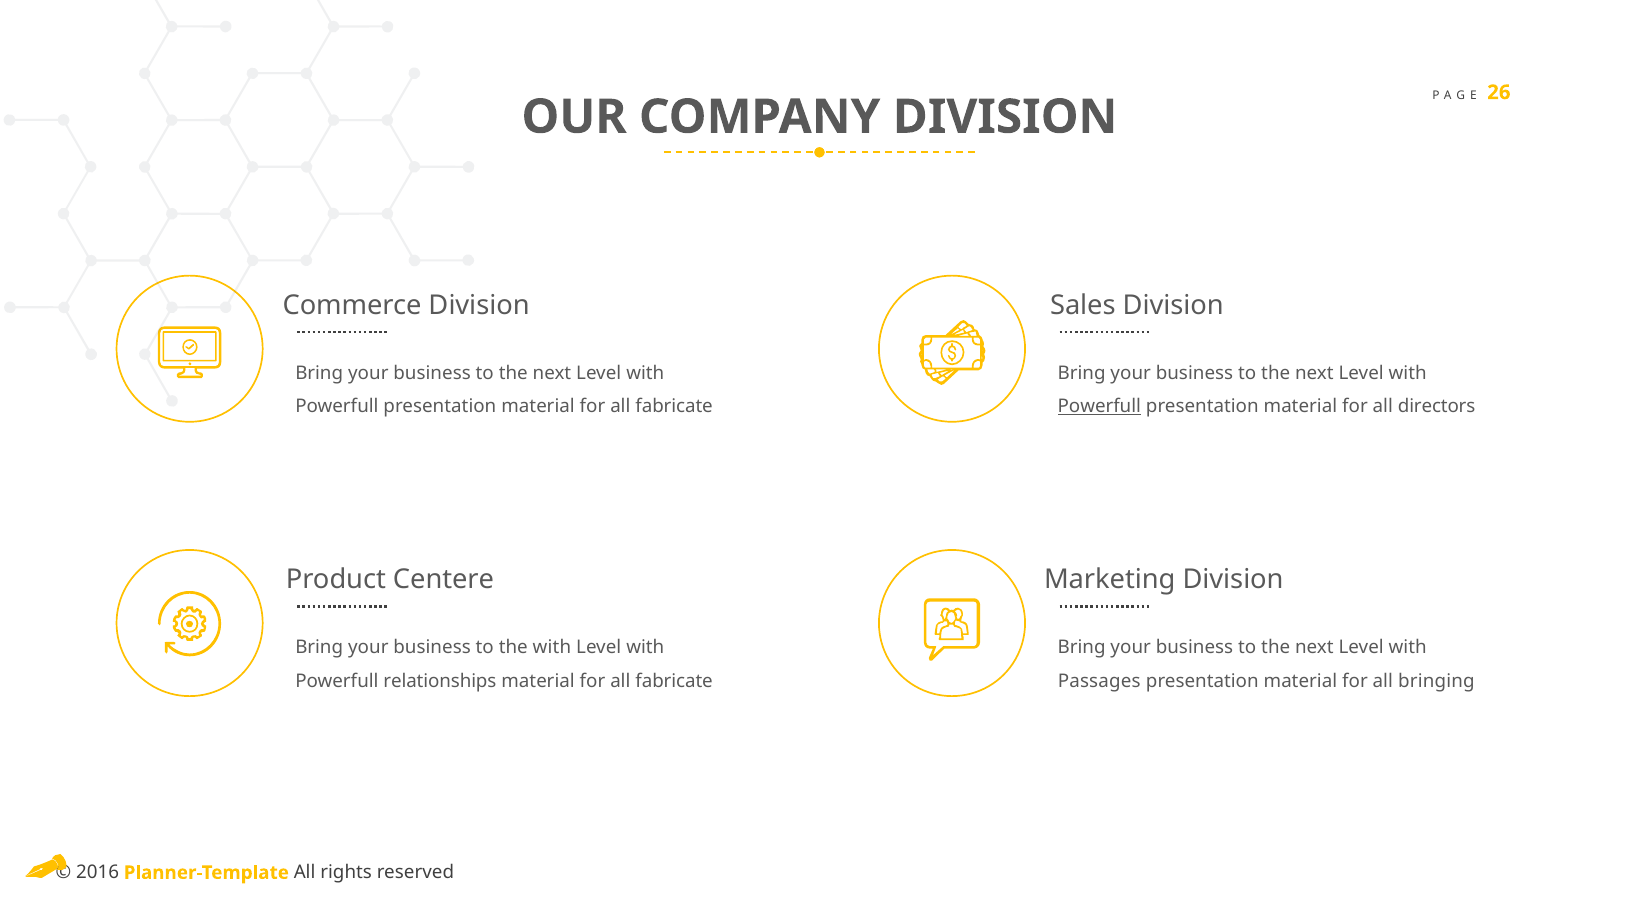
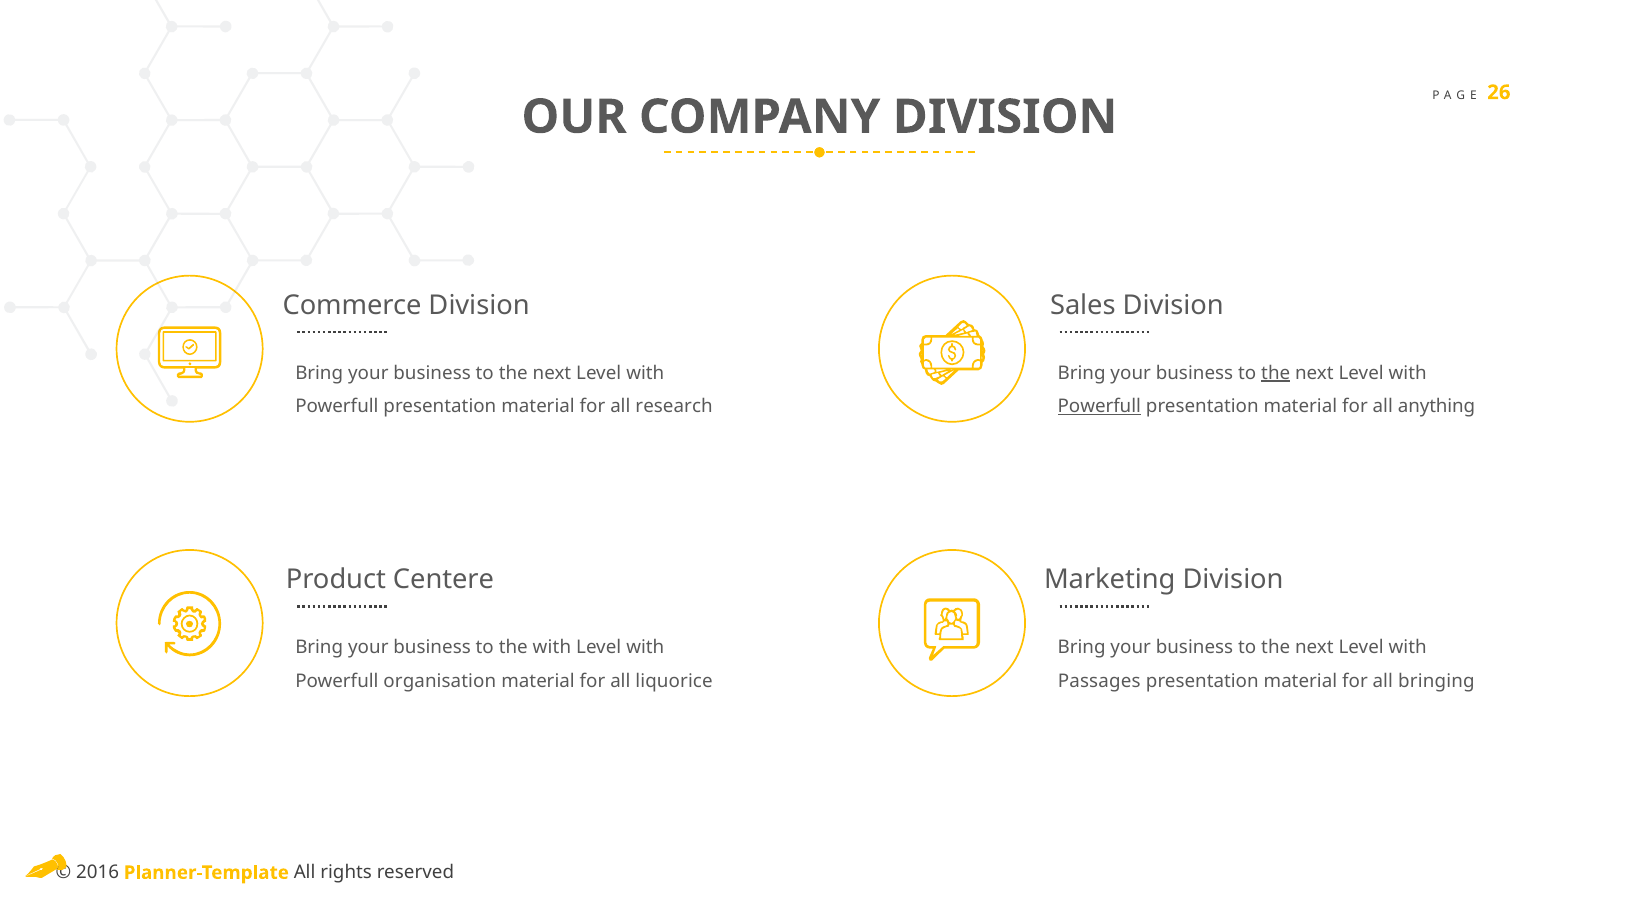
the underline: none -> present (1276, 373)
fabricate: fabricate -> research (674, 407)
directors: directors -> anything (1437, 407)
relationships: relationships -> organisation (440, 681)
fabricate: fabricate -> liquorice (674, 681)
